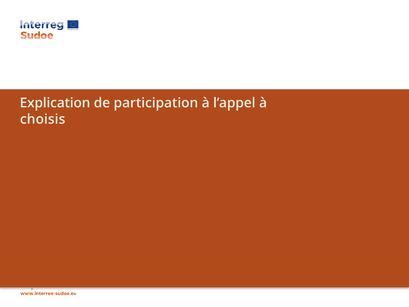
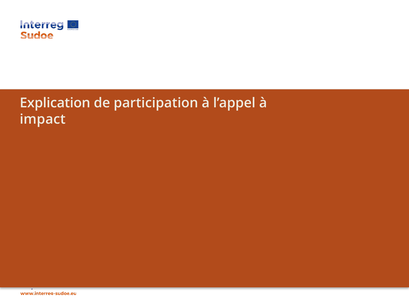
choisis: choisis -> impact (43, 119)
